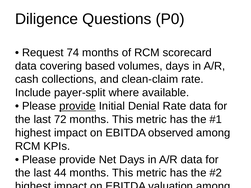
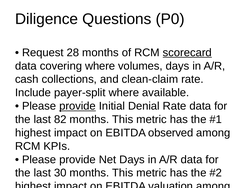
74: 74 -> 28 (73, 53)
scorecard underline: none -> present (187, 53)
covering based: based -> where (100, 66)
72: 72 -> 82 (60, 120)
44: 44 -> 30 (60, 173)
